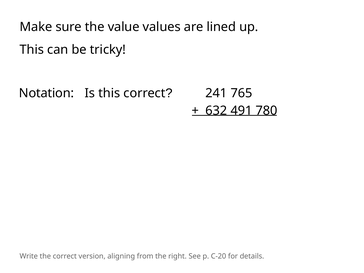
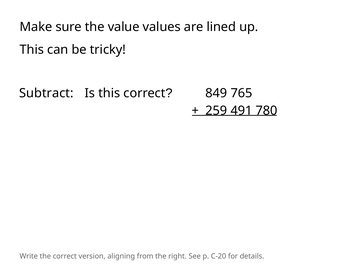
Notation: Notation -> Subtract (46, 93)
241: 241 -> 849 (216, 93)
632: 632 -> 259 (216, 111)
